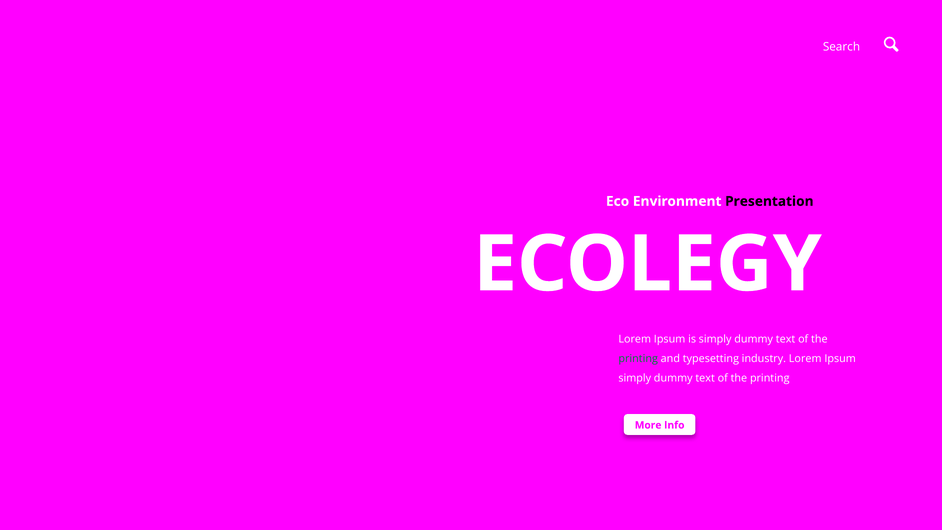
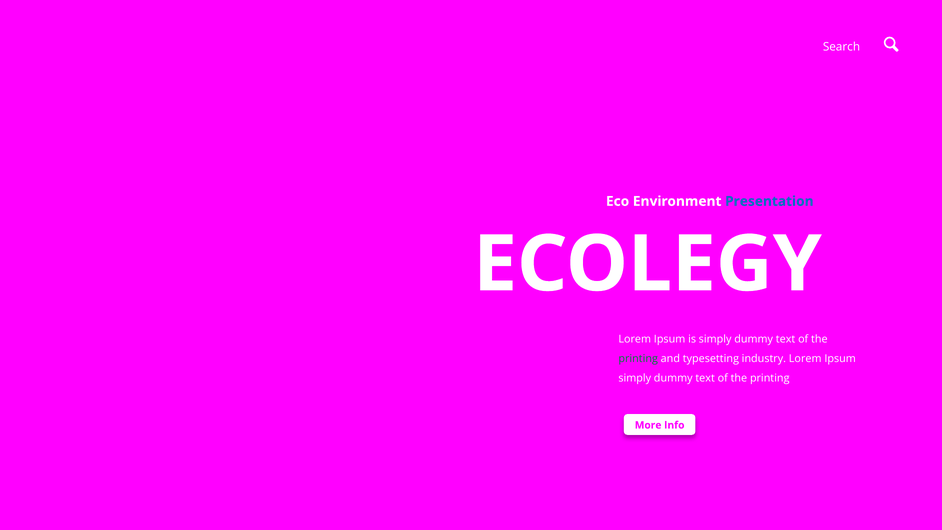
Presentation colour: black -> blue (769, 201)
